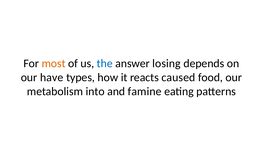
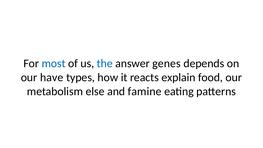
most colour: orange -> blue (54, 63)
losing: losing -> genes (167, 63)
caused: caused -> explain (178, 77)
into: into -> else (95, 91)
